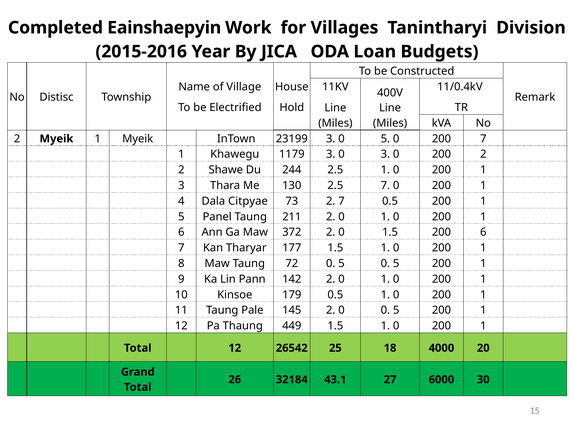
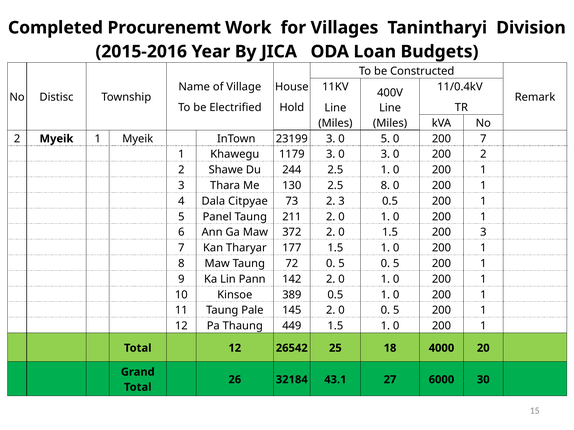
Eainshaepyin: Eainshaepyin -> Procurenemt (164, 28)
2.5 7: 7 -> 8 (385, 186)
2 7: 7 -> 3 (341, 201)
200 6: 6 -> 3 (483, 233)
179: 179 -> 389 (292, 295)
